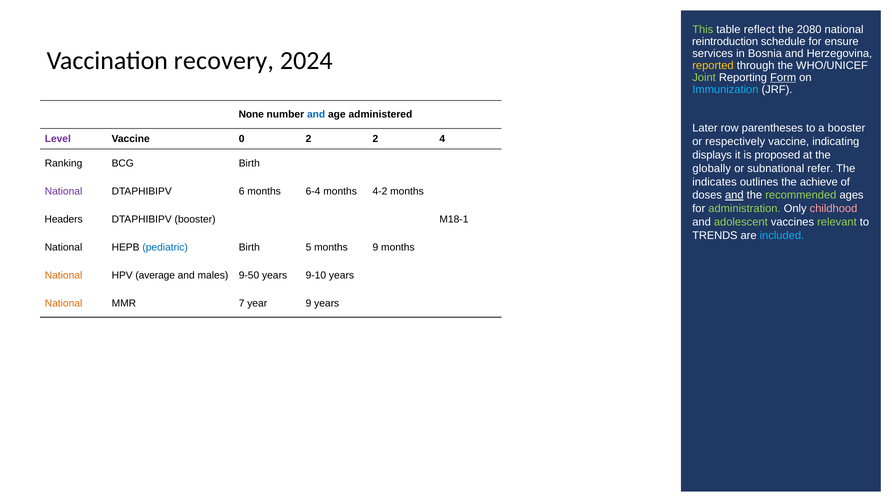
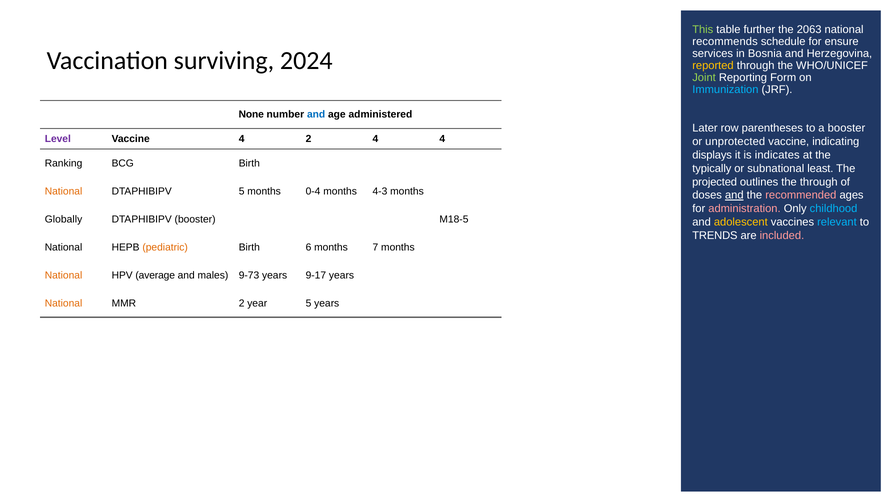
reflect: reflect -> further (759, 29)
2080: 2080 -> 2063 (809, 29)
reintroduction: reintroduction -> recommends (725, 41)
recovery: recovery -> surviving (224, 61)
Form underline: present -> none (783, 77)
Vaccine 0: 0 -> 4 (242, 139)
2 2: 2 -> 4 (375, 139)
respectively: respectively -> unprotected (735, 142)
proposed: proposed -> indicates (777, 155)
globally: globally -> typically (712, 168)
refer: refer -> least (820, 168)
indicates: indicates -> projected (715, 182)
the achieve: achieve -> through (819, 182)
National colour: purple -> orange (64, 191)
DTAPHIBIPV 6: 6 -> 5 (242, 191)
6-4: 6-4 -> 0-4 (313, 191)
4-2: 4-2 -> 4-3 (380, 191)
recommended colour: light green -> pink (801, 195)
administration colour: light green -> pink (744, 209)
childhood colour: pink -> light blue (834, 209)
Headers: Headers -> Globally (64, 219)
M18-1: M18-1 -> M18-5 (454, 219)
adolescent colour: light green -> yellow (741, 222)
relevant colour: light green -> light blue (837, 222)
included colour: light blue -> pink (782, 235)
pediatric colour: blue -> orange (165, 247)
5: 5 -> 6 (309, 247)
months 9: 9 -> 7 (375, 247)
9-50: 9-50 -> 9-73 (249, 275)
9-10: 9-10 -> 9-17 (316, 275)
MMR 7: 7 -> 2 (242, 303)
year 9: 9 -> 5 (309, 303)
